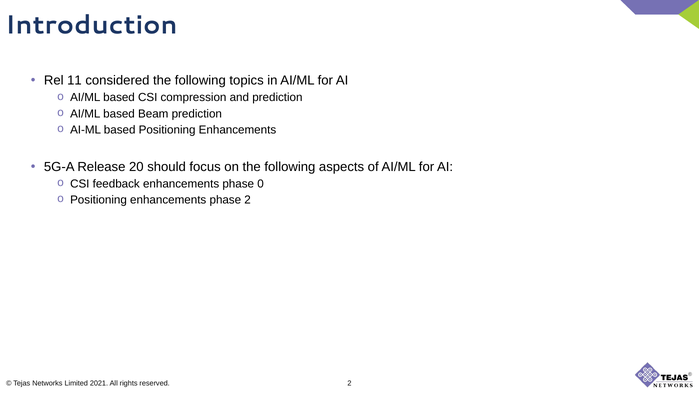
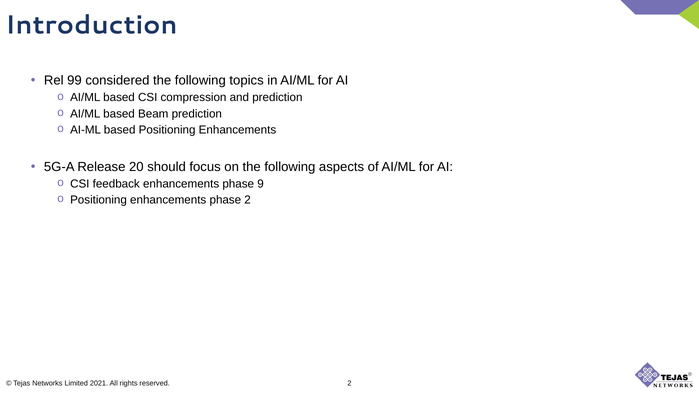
11: 11 -> 99 (74, 81)
0: 0 -> 9 (261, 184)
